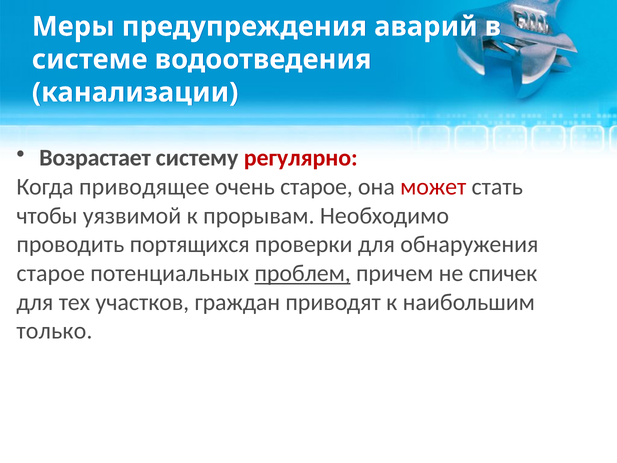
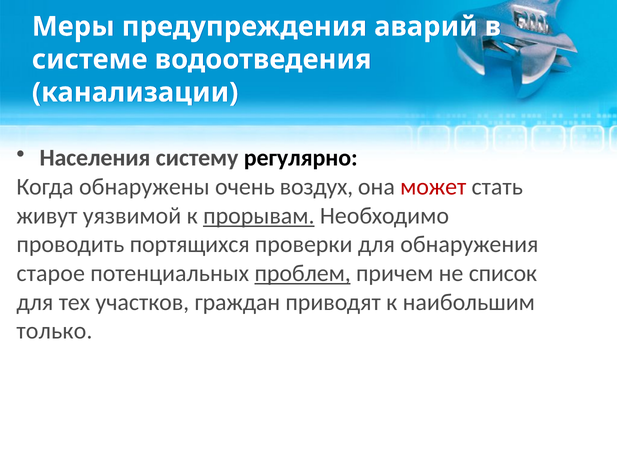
Возрастает: Возрастает -> Населения (95, 158)
регулярно colour: red -> black (301, 158)
приводящее: приводящее -> обнаружены (144, 187)
очень старое: старое -> воздух (316, 187)
чтобы: чтобы -> живут (47, 216)
прорывам underline: none -> present (259, 216)
спичек: спичек -> список (503, 273)
